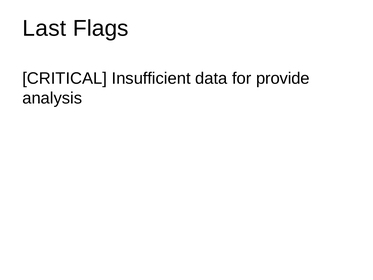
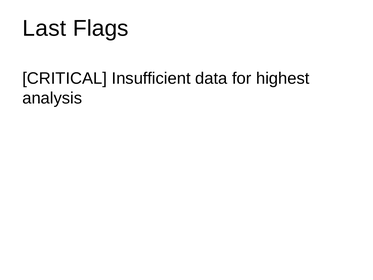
provide: provide -> highest (283, 78)
